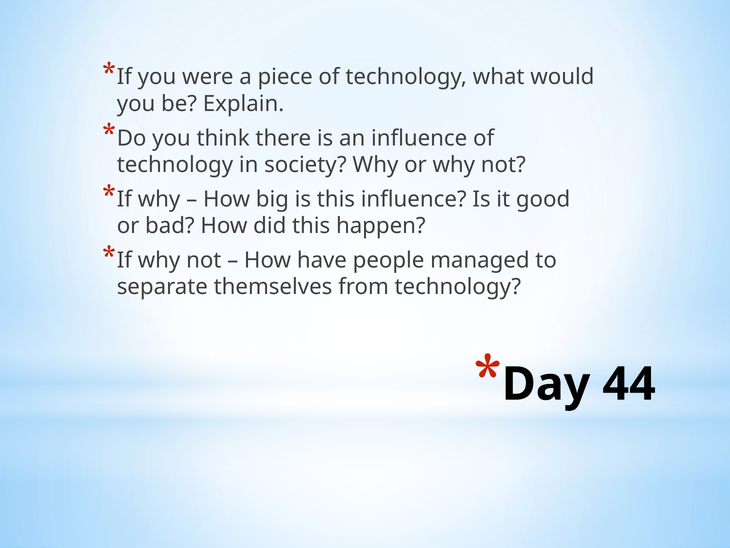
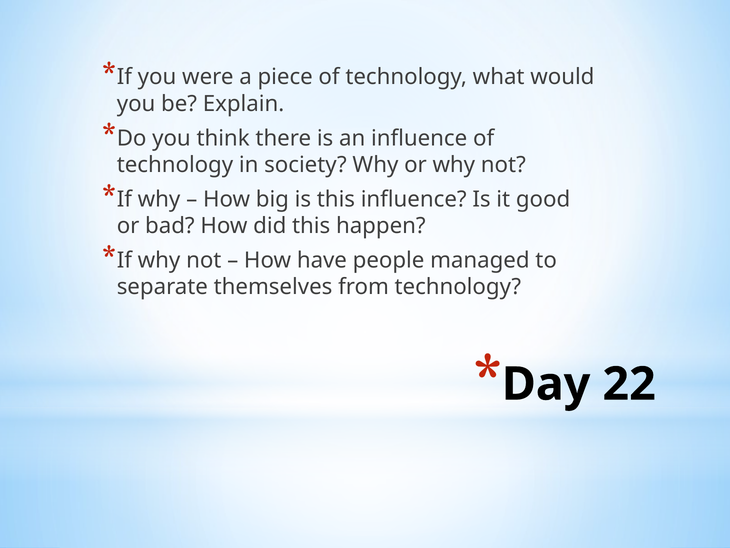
44: 44 -> 22 (629, 384)
